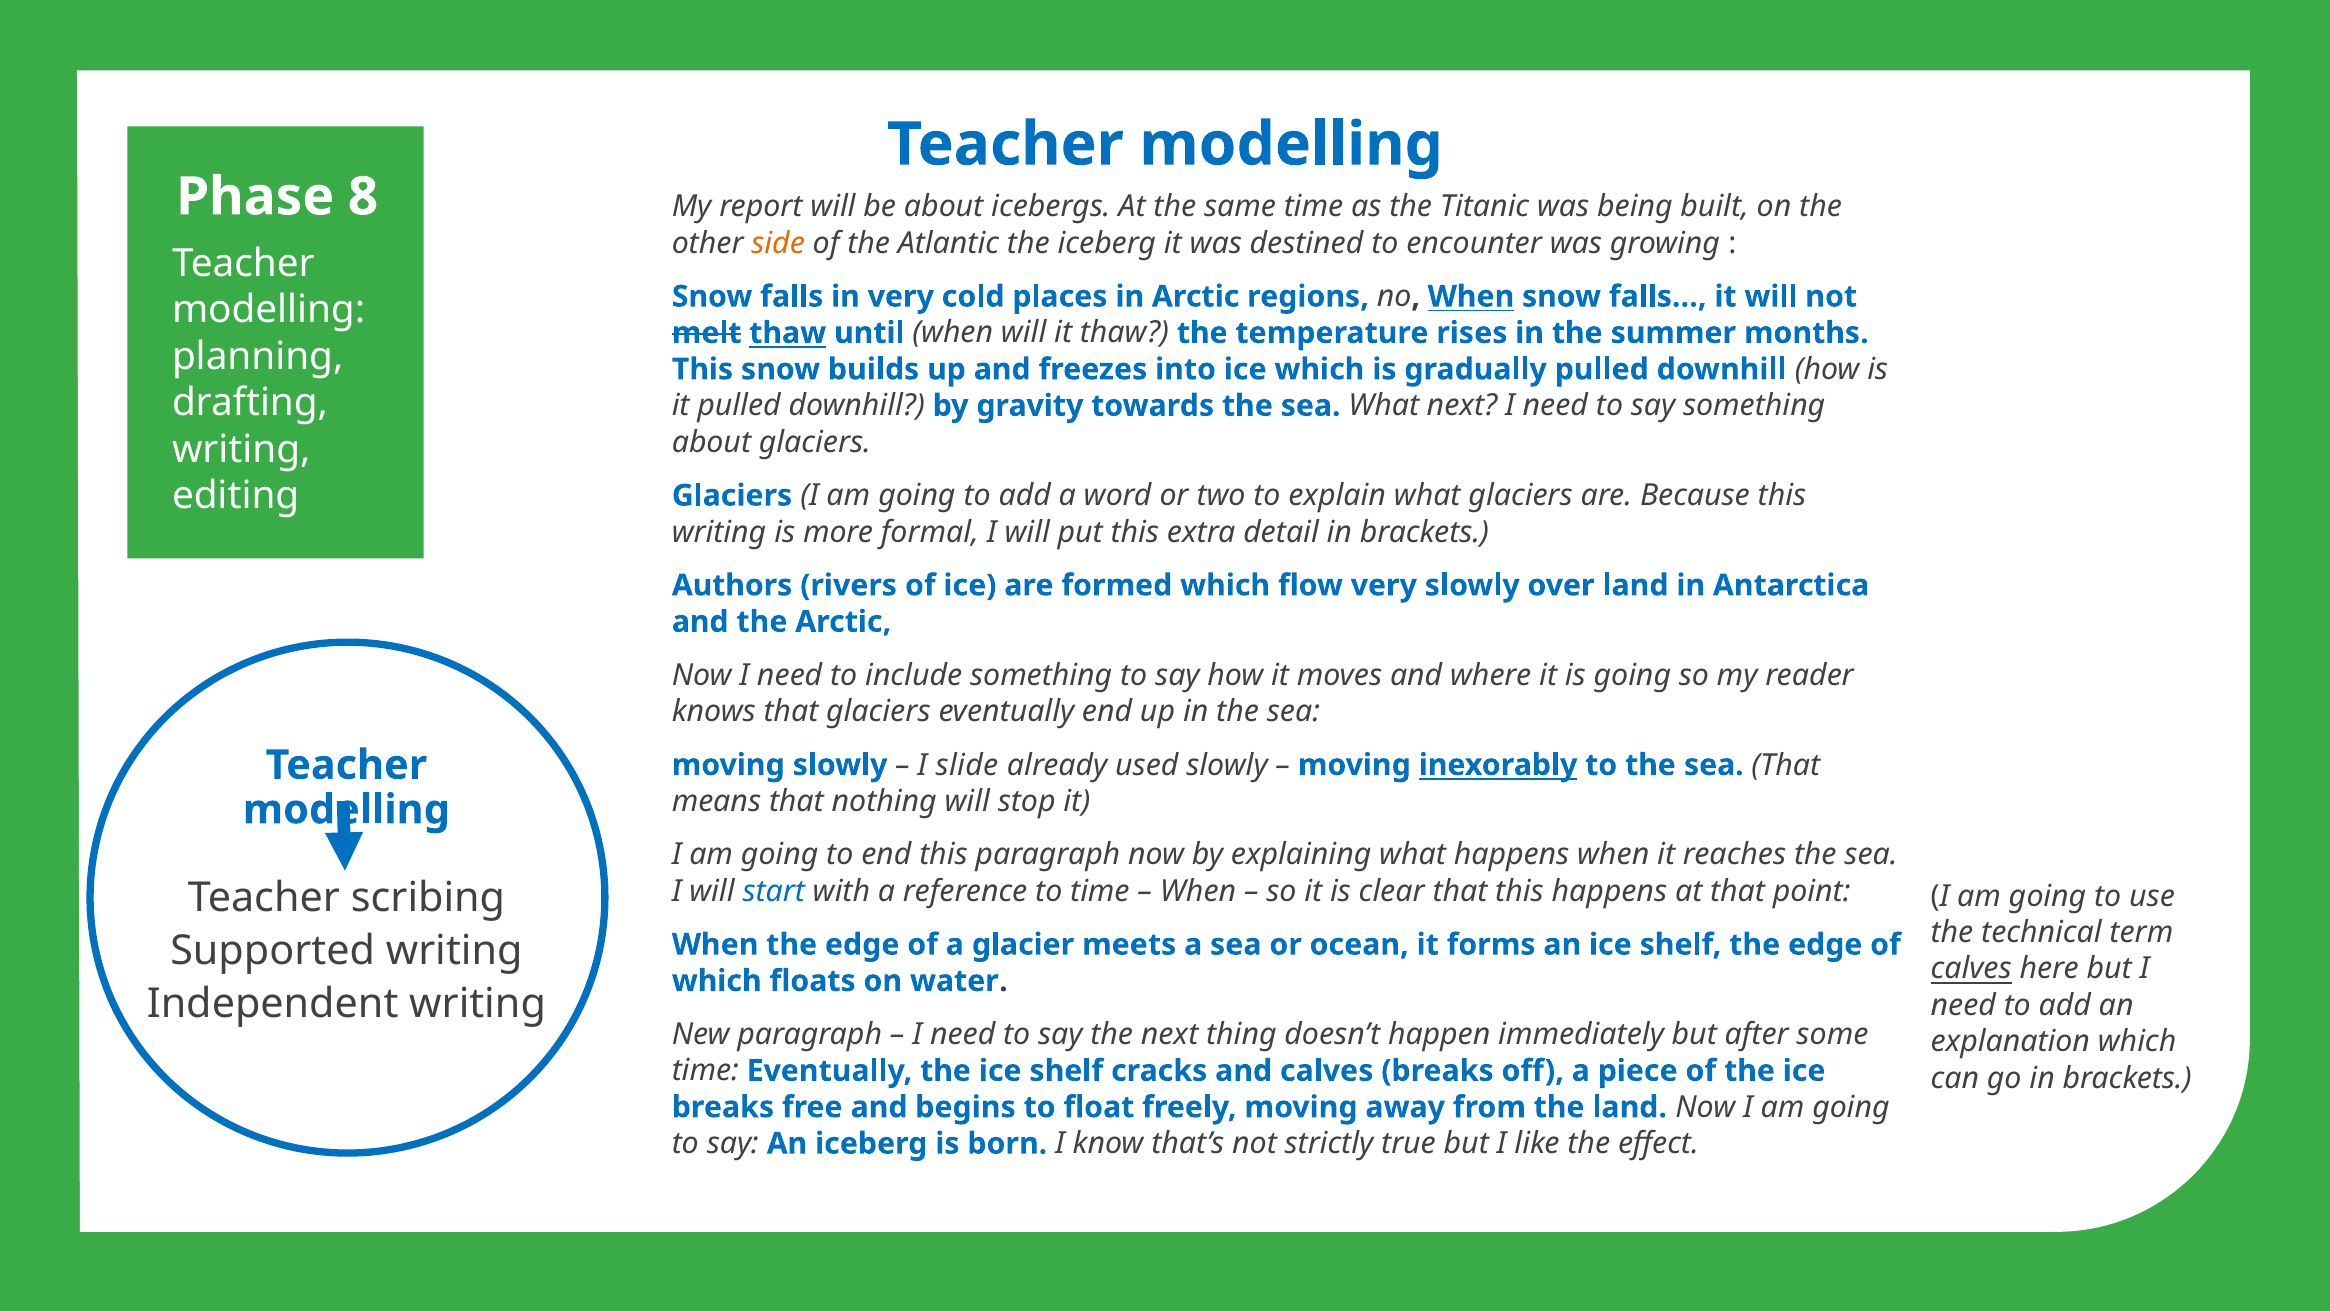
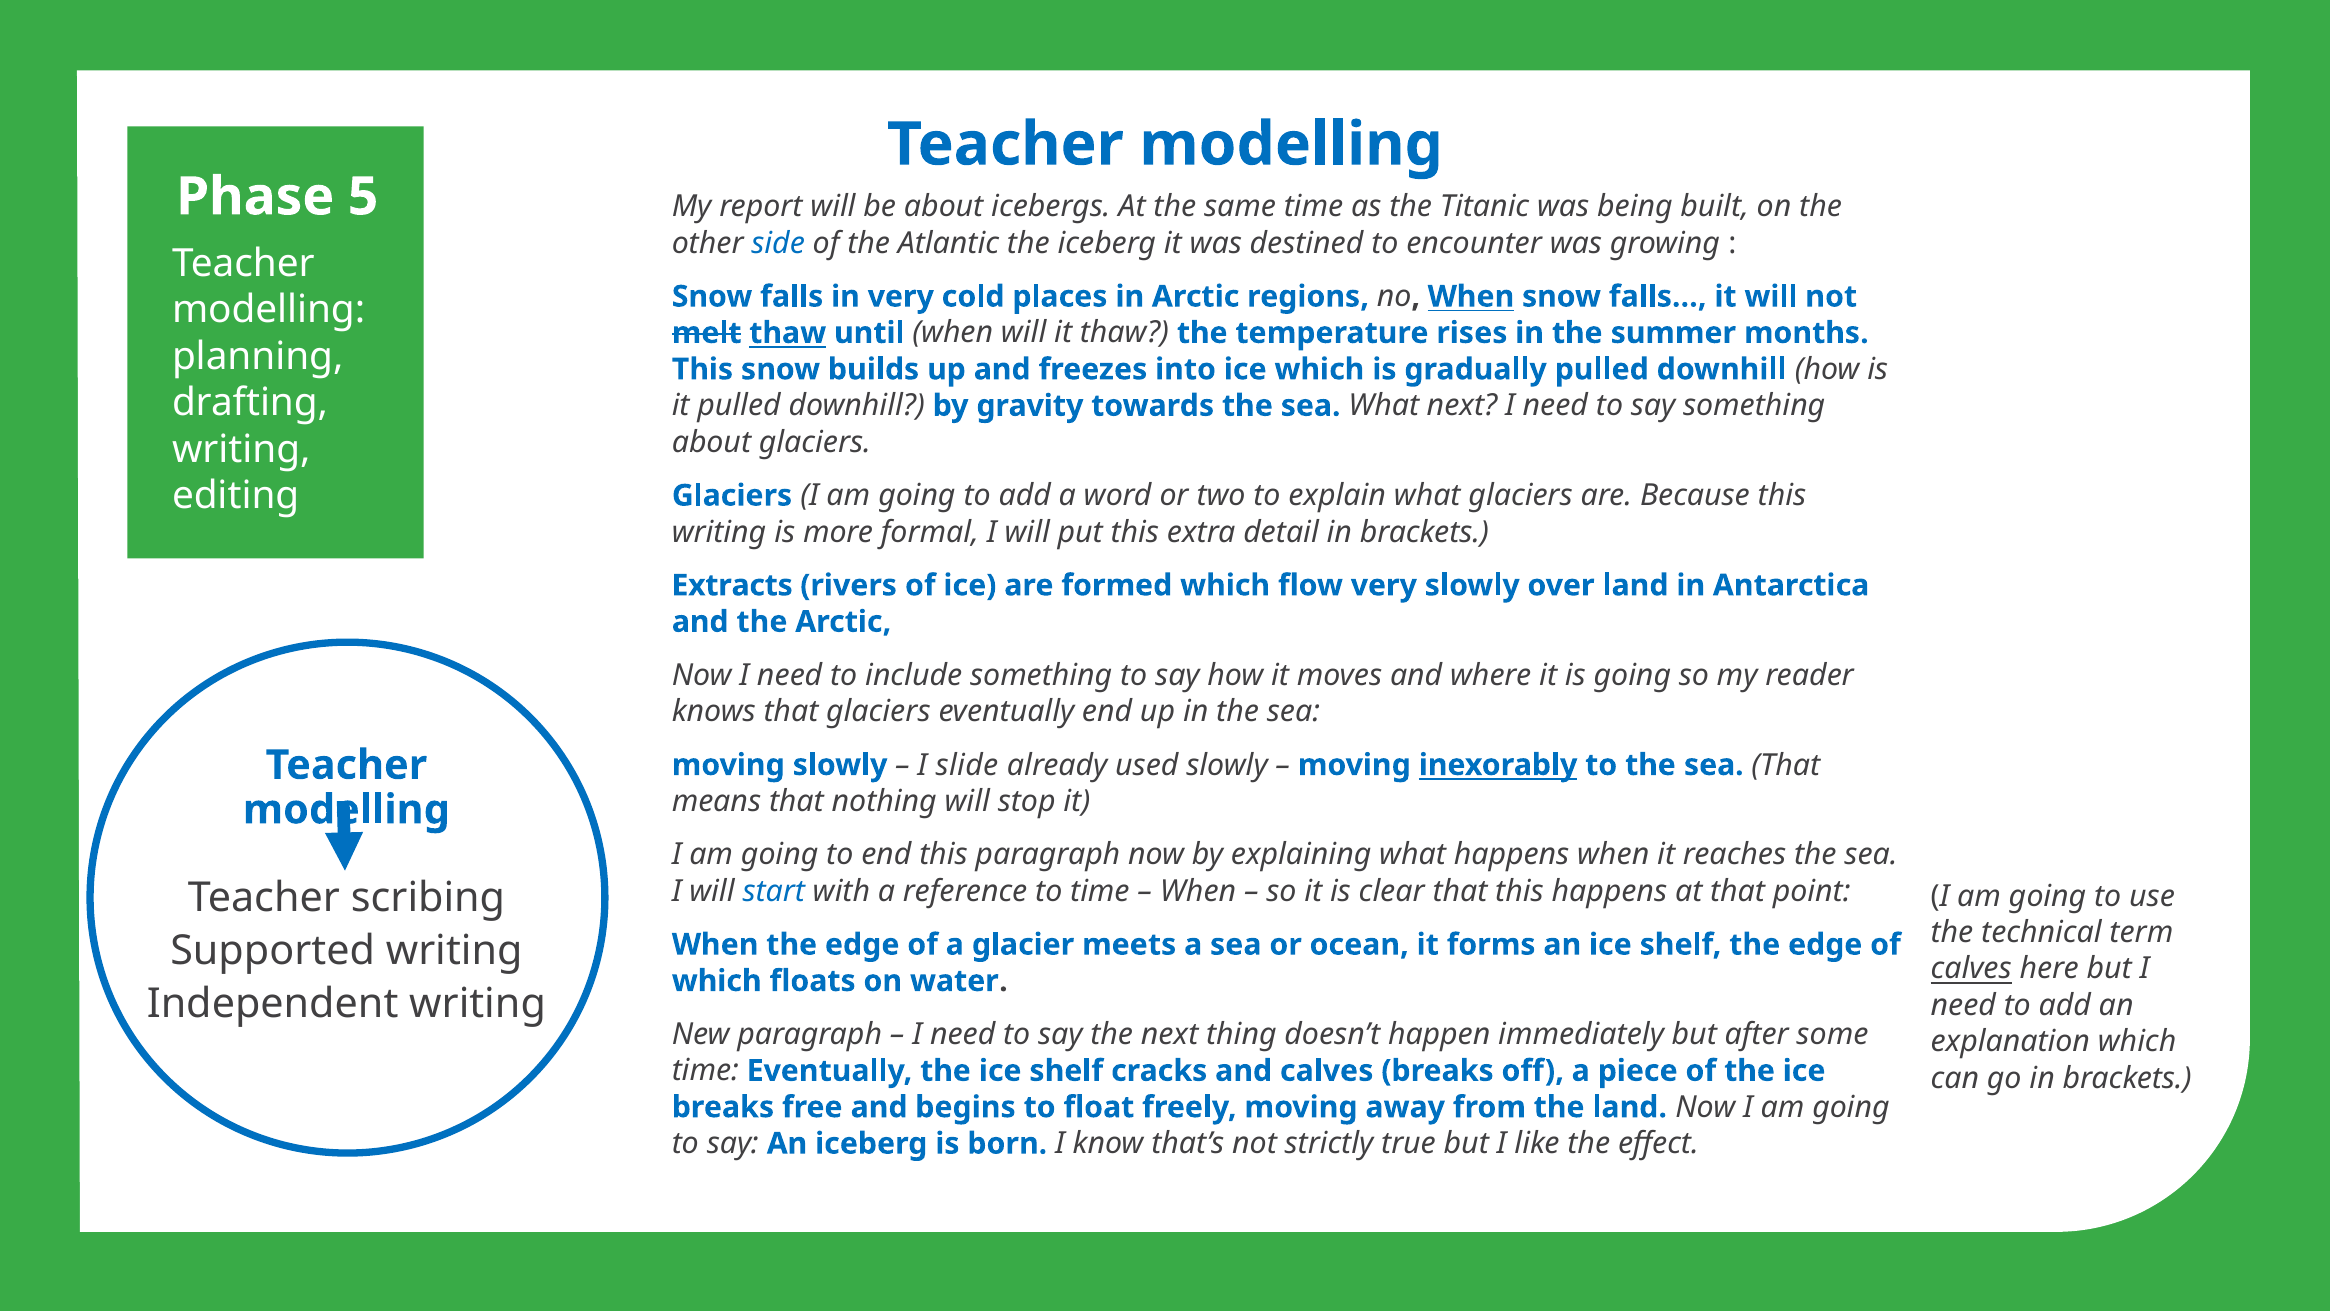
8: 8 -> 5 (363, 197)
side colour: orange -> blue (778, 243)
Authors: Authors -> Extracts (732, 585)
